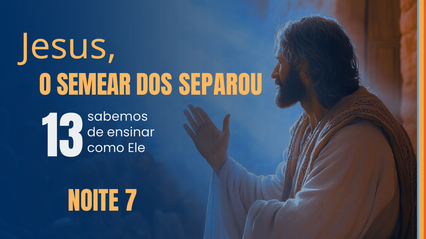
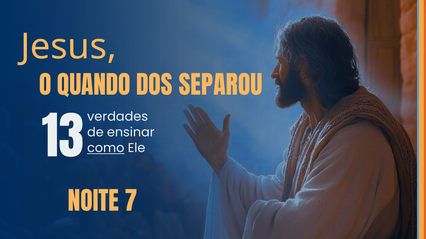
SEMEAR: SEMEAR -> QUANDO (94, 87)
sabemos: sabemos -> verdades (118, 117)
como underline: none -> present (106, 148)
